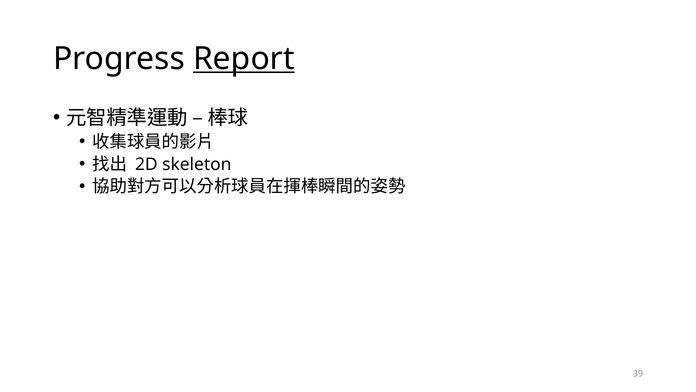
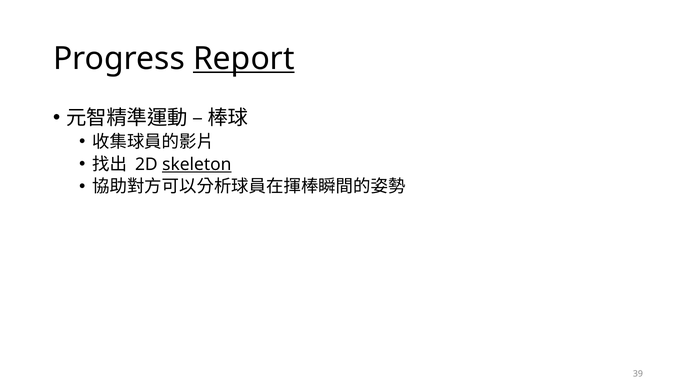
skeleton underline: none -> present (197, 164)
